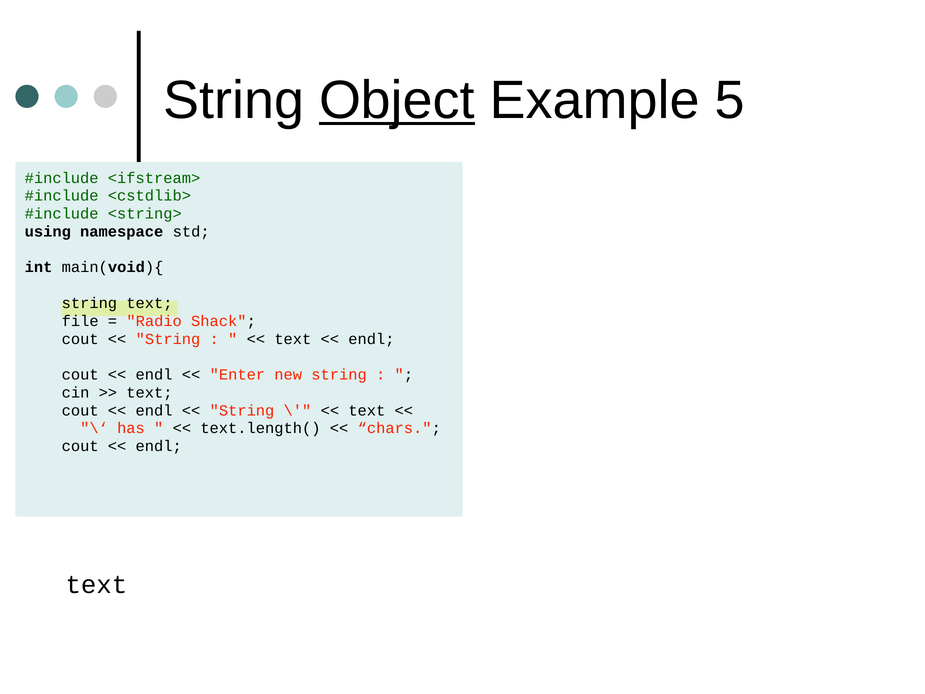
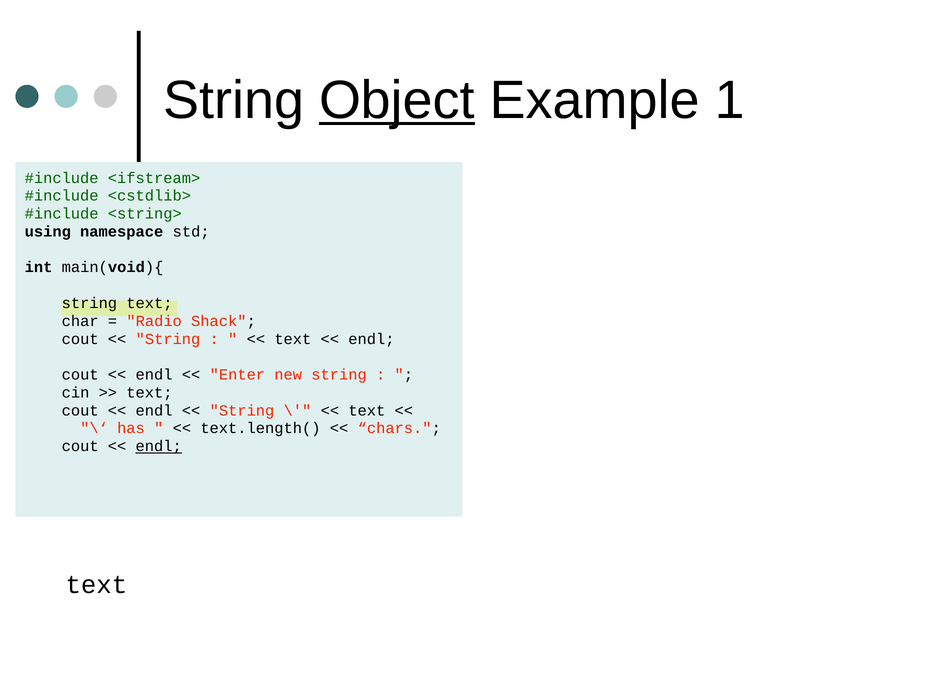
5: 5 -> 1 (730, 100)
file: file -> char (80, 321)
endl underline: none -> present (159, 446)
